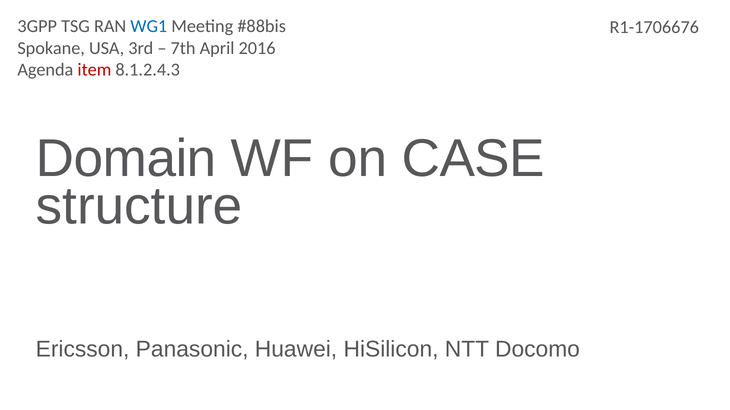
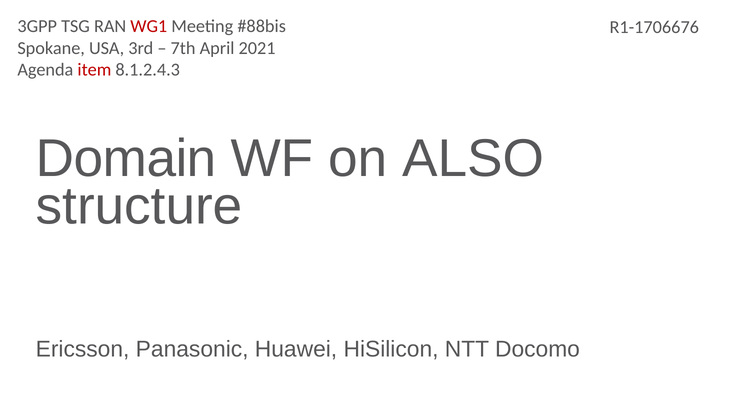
WG1 colour: blue -> red (149, 26)
2016: 2016 -> 2021 (257, 48)
CASE: CASE -> ALSO (473, 159)
